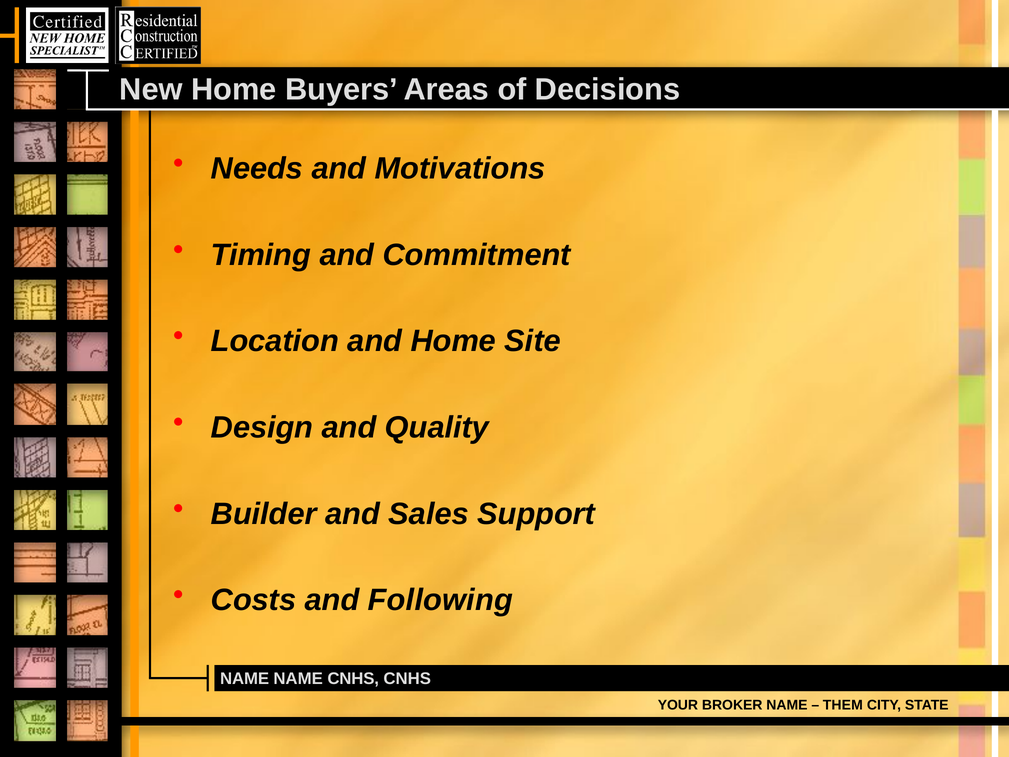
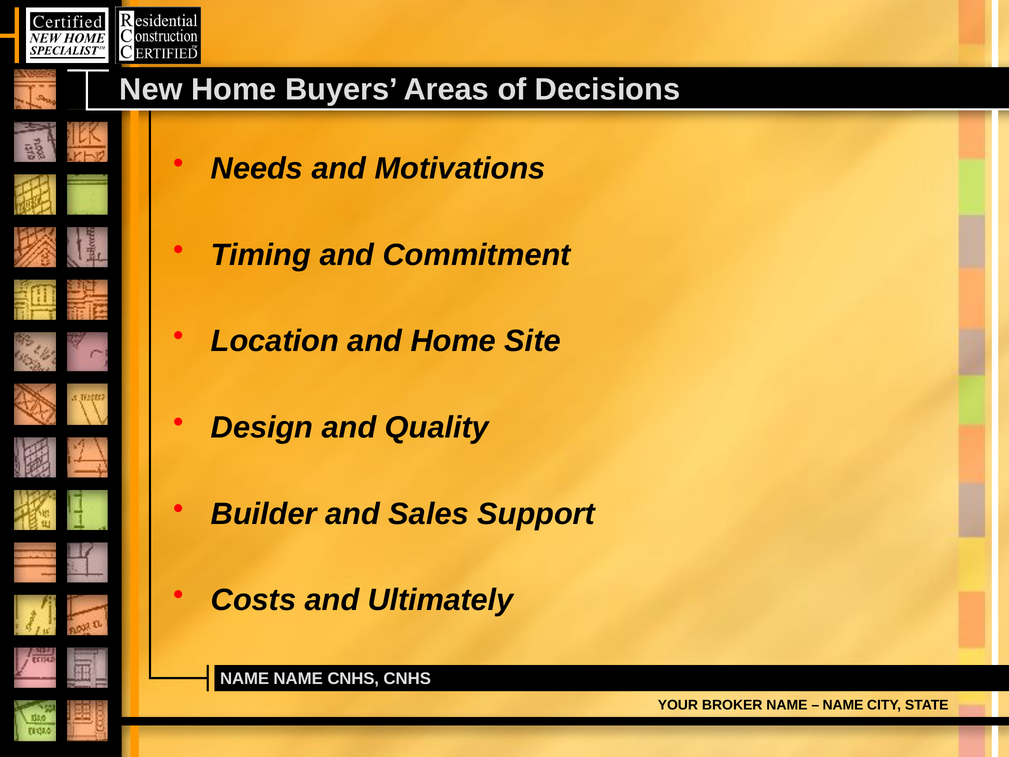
Following: Following -> Ultimately (441, 600)
THEM: THEM -> NAME (843, 705)
